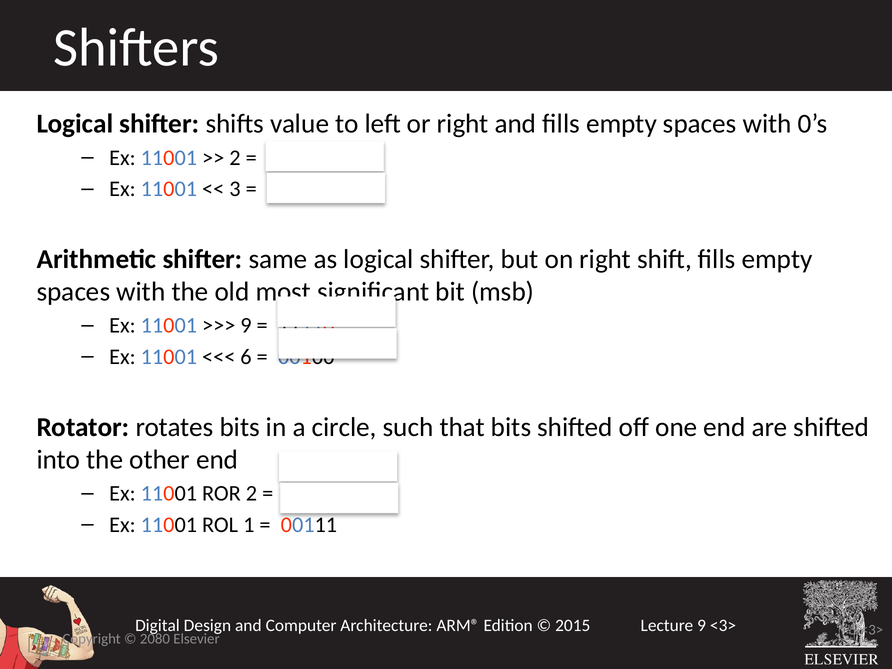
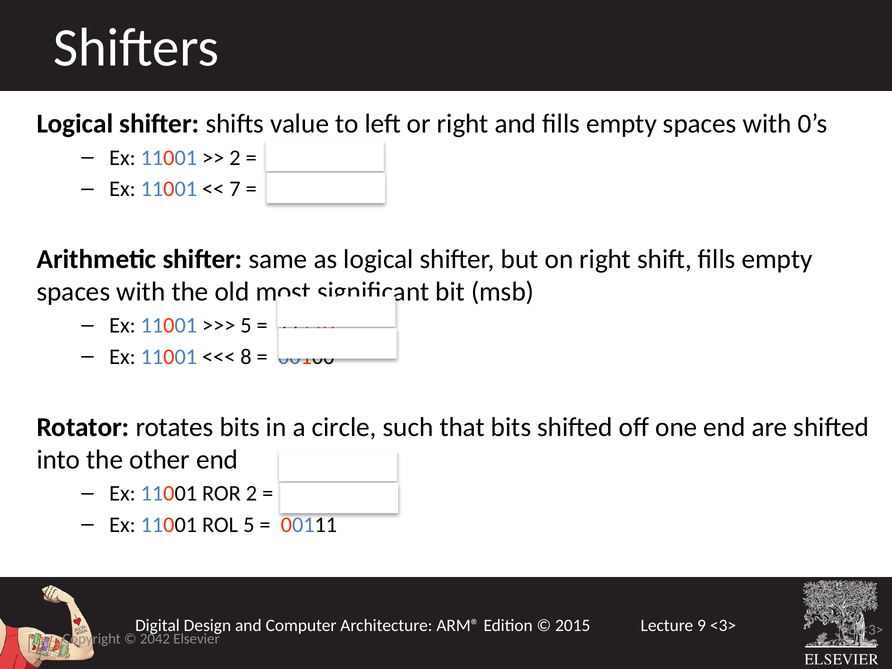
3: 3 -> 7 (235, 189)
9: 9 -> 5 (246, 326)
6: 6 -> 8 (246, 357)
ROL 1: 1 -> 5 (249, 525)
2080: 2080 -> 2042 (155, 639)
